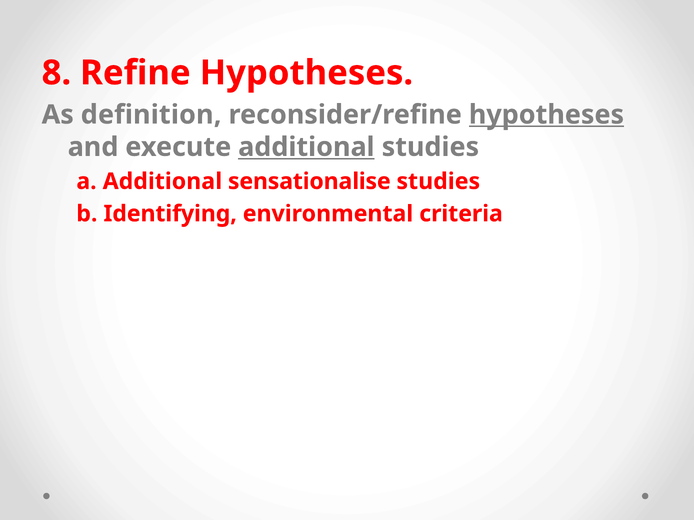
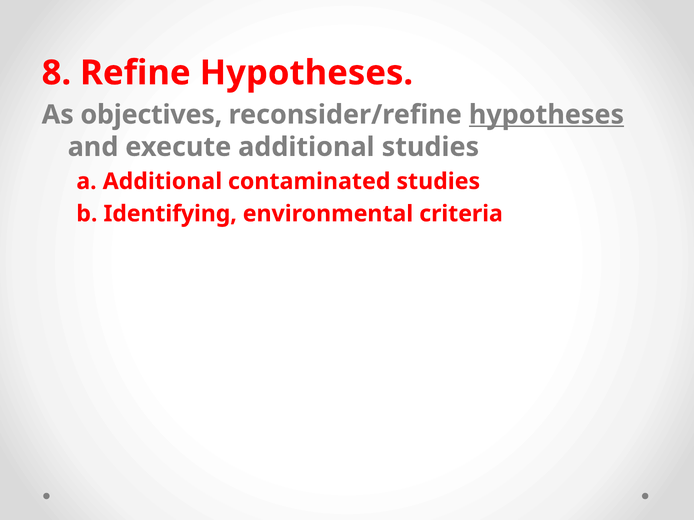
definition: definition -> objectives (151, 115)
additional underline: present -> none (306, 147)
sensationalise: sensationalise -> contaminated (309, 182)
